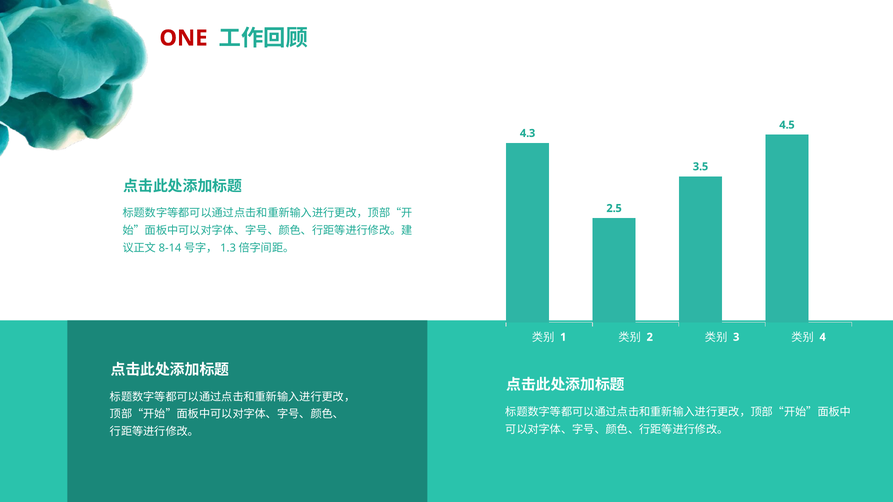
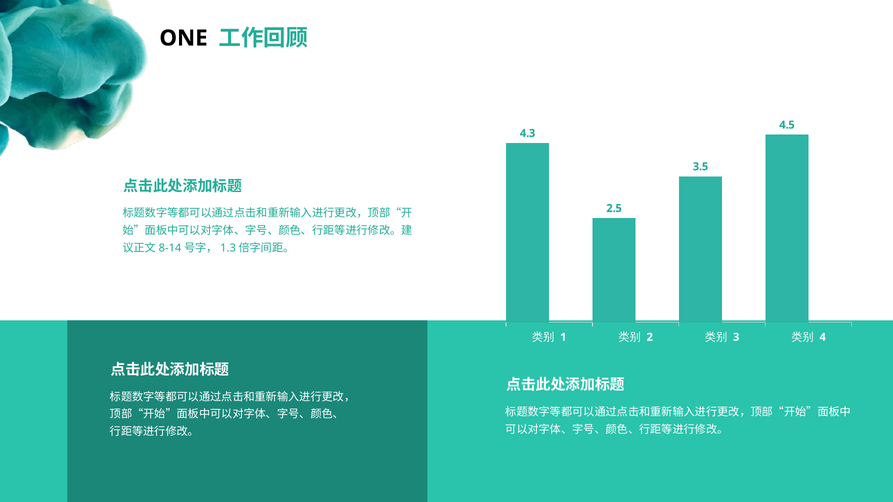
ONE colour: red -> black (184, 38)
